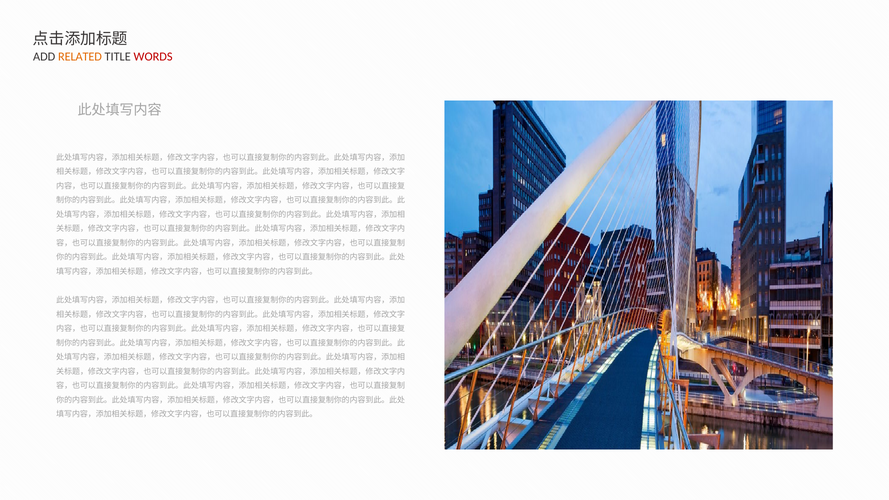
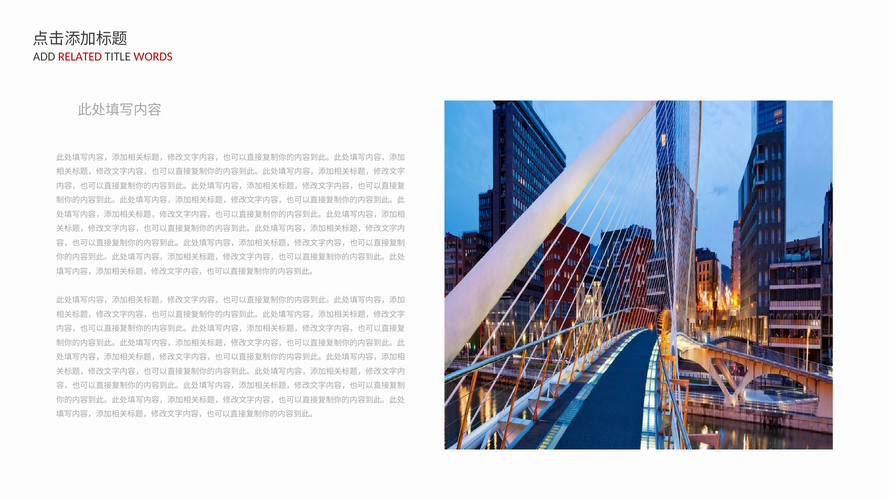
RELATED colour: orange -> red (80, 57)
